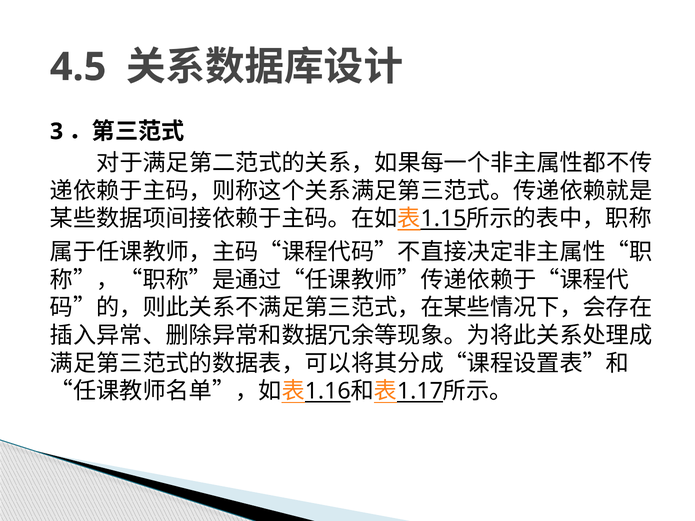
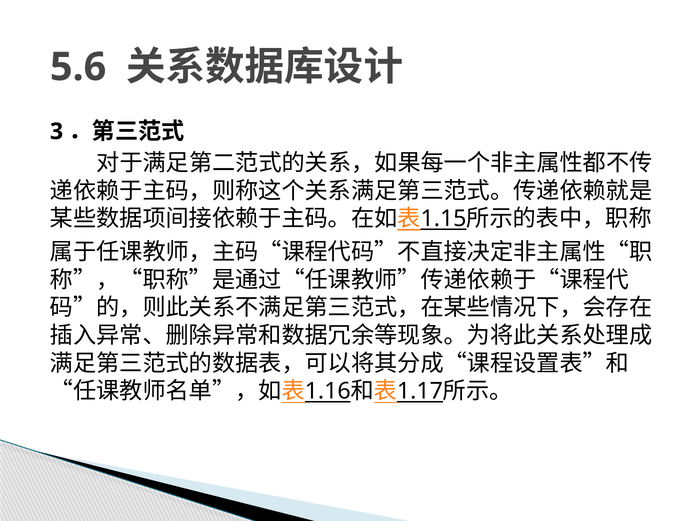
4.5: 4.5 -> 5.6 (78, 67)
